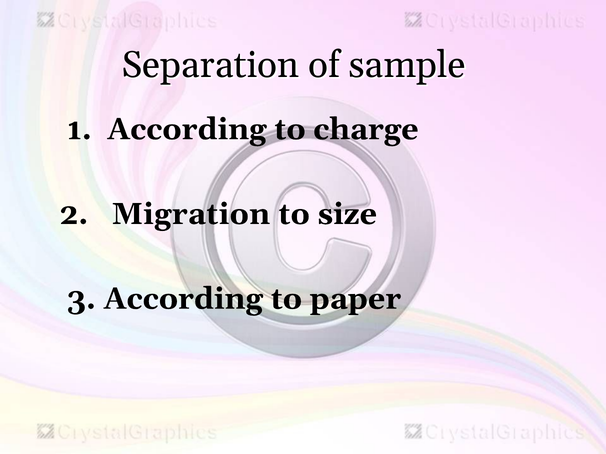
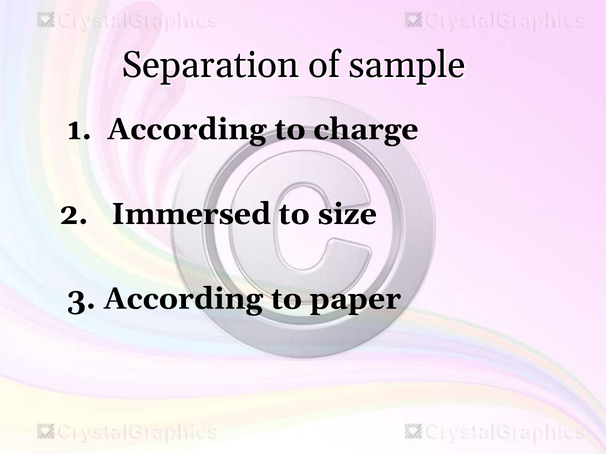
Migration: Migration -> Immersed (191, 214)
